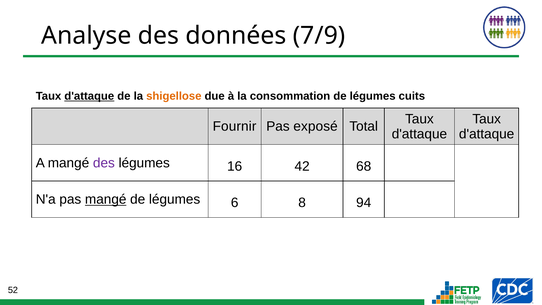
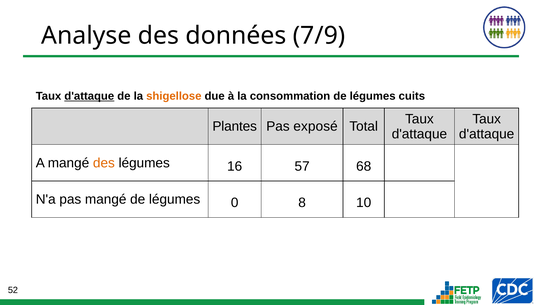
Fournir: Fournir -> Plantes (235, 126)
des colour: purple -> orange (104, 163)
42: 42 -> 57 (302, 166)
mangé underline: present -> none (106, 199)
6: 6 -> 0 (235, 203)
94: 94 -> 10 (364, 203)
